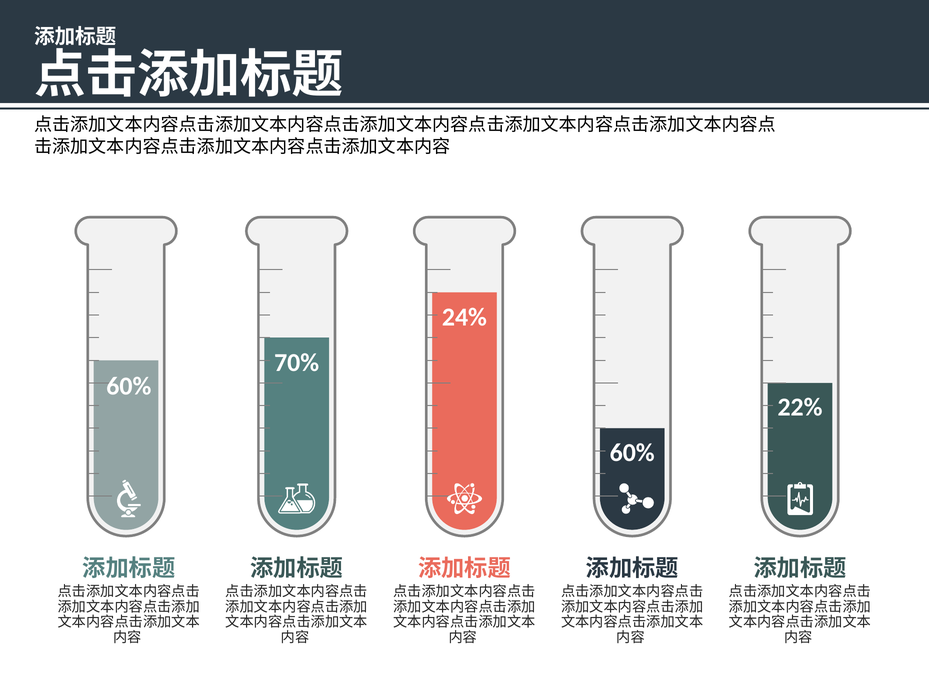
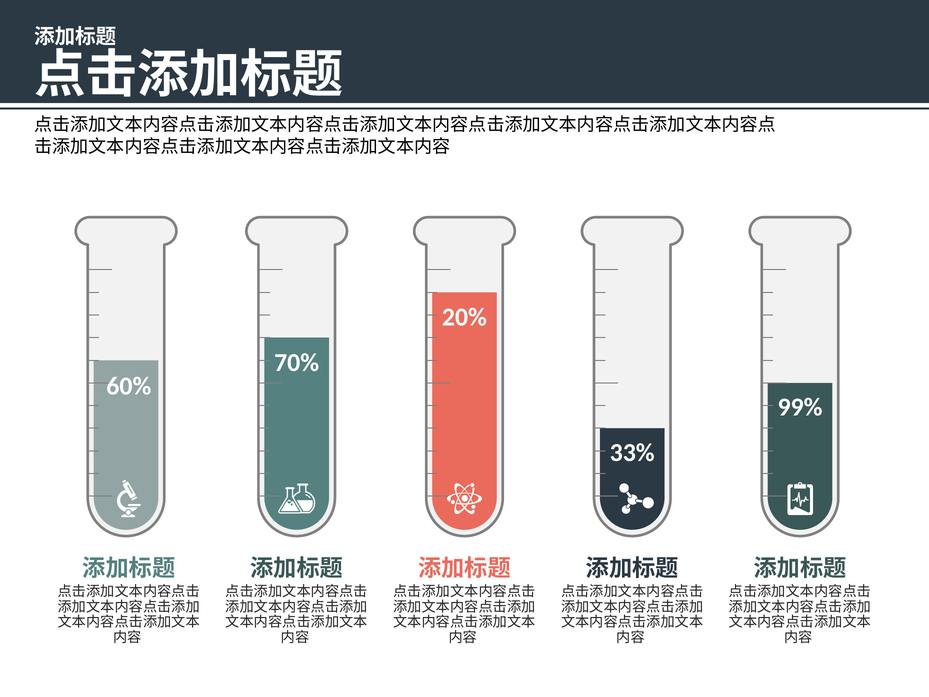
24%: 24% -> 20% (464, 317)
22%: 22% -> 99% (800, 407)
60%: 60% -> 33% (632, 452)
